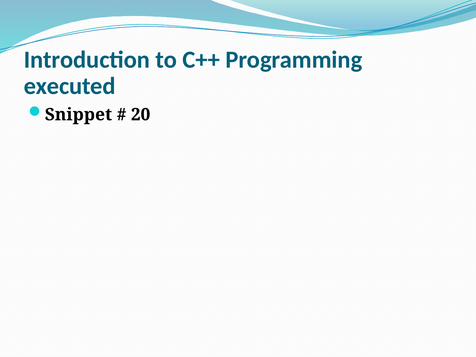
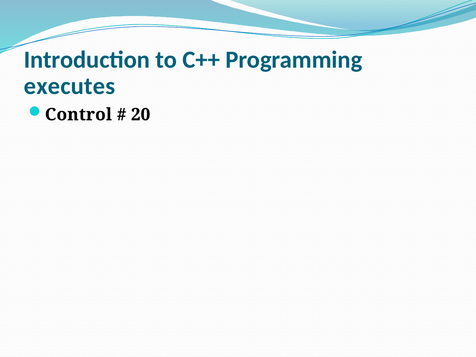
executed: executed -> executes (69, 86)
Snippet: Snippet -> Control (78, 115)
